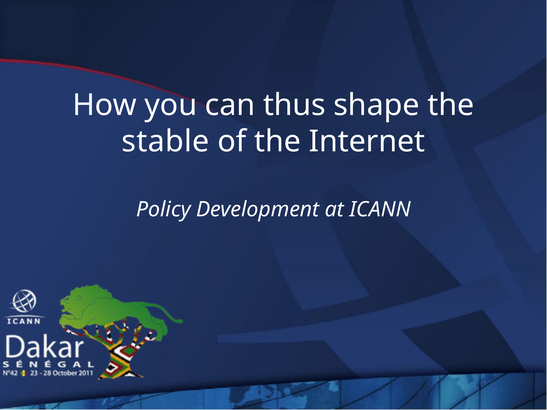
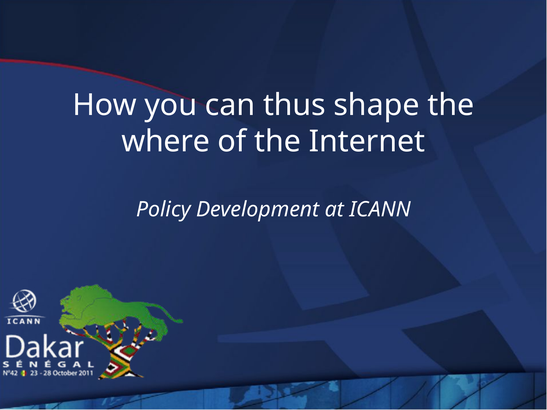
stable: stable -> where (166, 142)
